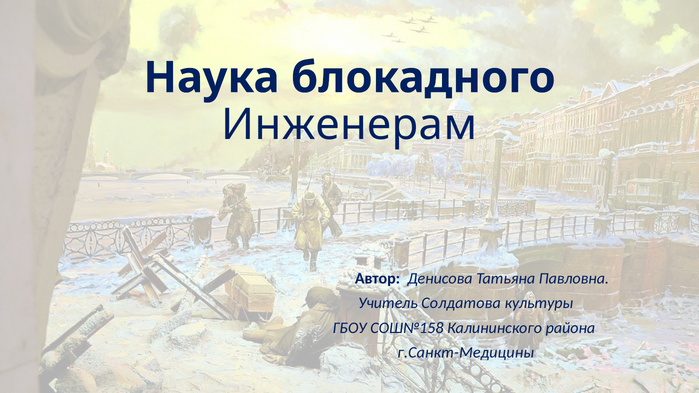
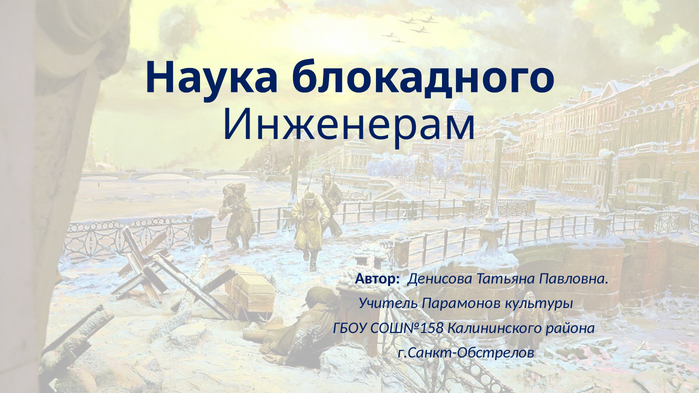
Солдатова: Солдатова -> Парамонов (461, 303)
г.Санкт-Медицины: г.Санкт-Медицины -> г.Санкт-Обстрелов (466, 353)
